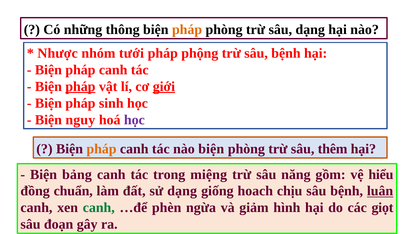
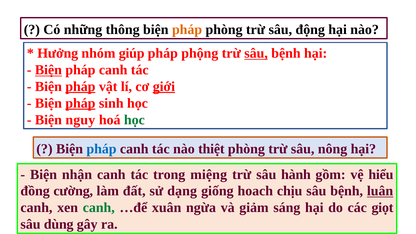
sâu dạng: dạng -> động (310, 30)
Nhược: Nhược -> Hưởng (58, 53)
tưới: tưới -> giúp (132, 53)
sâu underline: none -> present (256, 53)
Biện underline: none -> present (48, 70)
pháp underline: none -> present (80, 103)
học colour: purple -> green (134, 120)
pháp colour: orange -> blue (101, 149)
nào biện: biện -> thiệt (211, 149)
thêm: thêm -> nông (333, 149)
bảng: bảng -> nhận (77, 174)
năng: năng -> hành (296, 174)
chuẩn: chuẩn -> cường (73, 191)
phèn: phèn -> xuân (167, 208)
hình: hình -> sáng (287, 208)
đoạn: đoạn -> dùng (59, 224)
